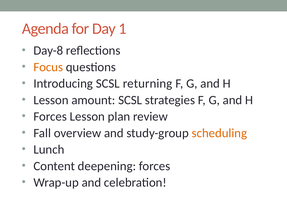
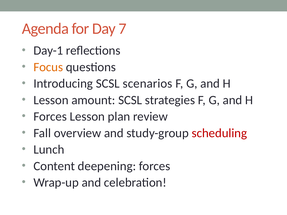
1: 1 -> 7 (123, 29)
Day-8: Day-8 -> Day-1 (48, 51)
returning: returning -> scenarios (148, 84)
scheduling colour: orange -> red (219, 133)
